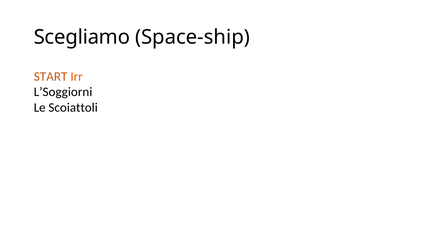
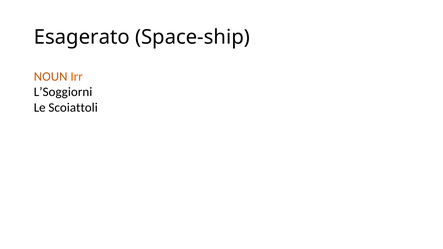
Scegliamo: Scegliamo -> Esagerato (82, 37)
START: START -> NOUN (51, 77)
